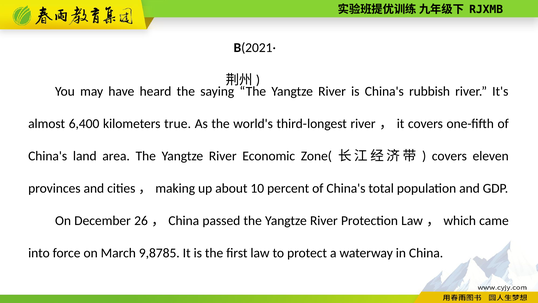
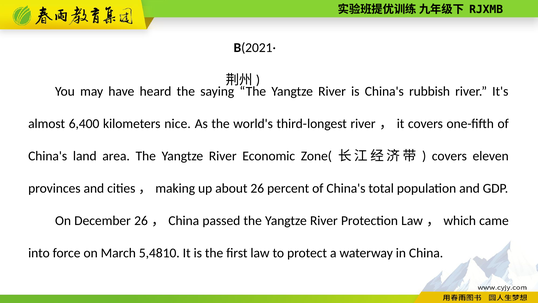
true: true -> nice (178, 124)
about 10: 10 -> 26 (257, 188)
9,8785: 9,8785 -> 5,4810 (159, 253)
